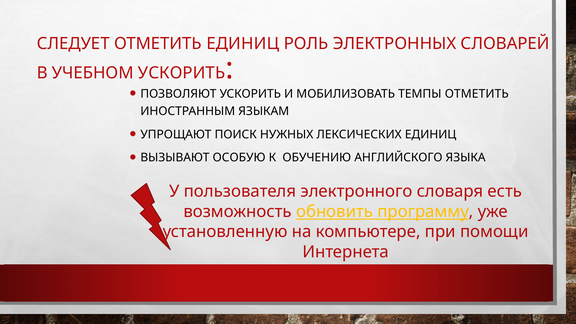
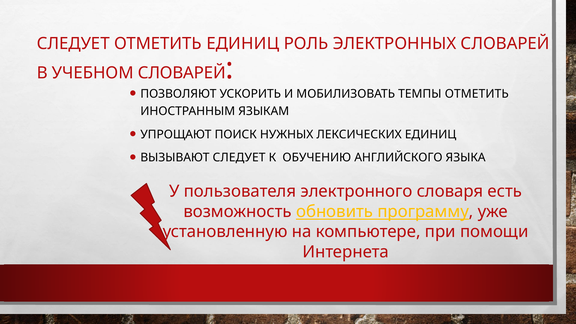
УЧЕБНОМ УСКОРИТЬ: УСКОРИТЬ -> СЛОВАРЕЙ (182, 73)
ВЫЗЫВАЮТ ОСОБУЮ: ОСОБУЮ -> СЛЕДУЕТ (239, 158)
